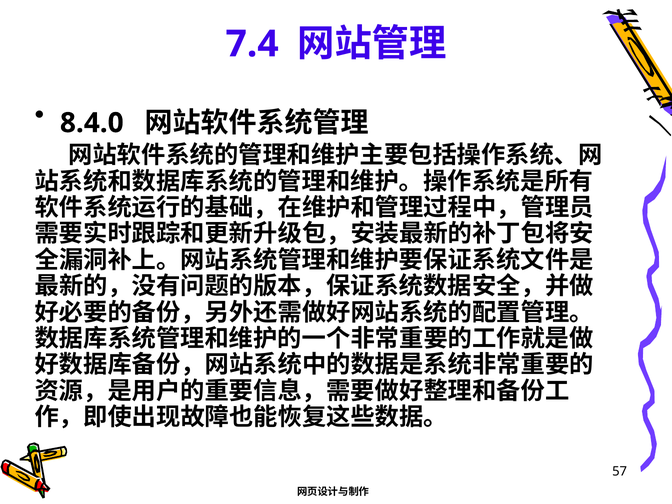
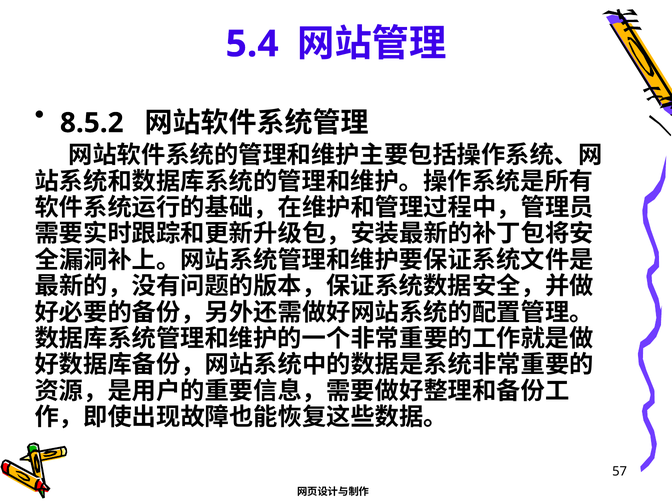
7.4: 7.4 -> 5.4 (252, 44)
8.4.0: 8.4.0 -> 8.5.2 (92, 123)
